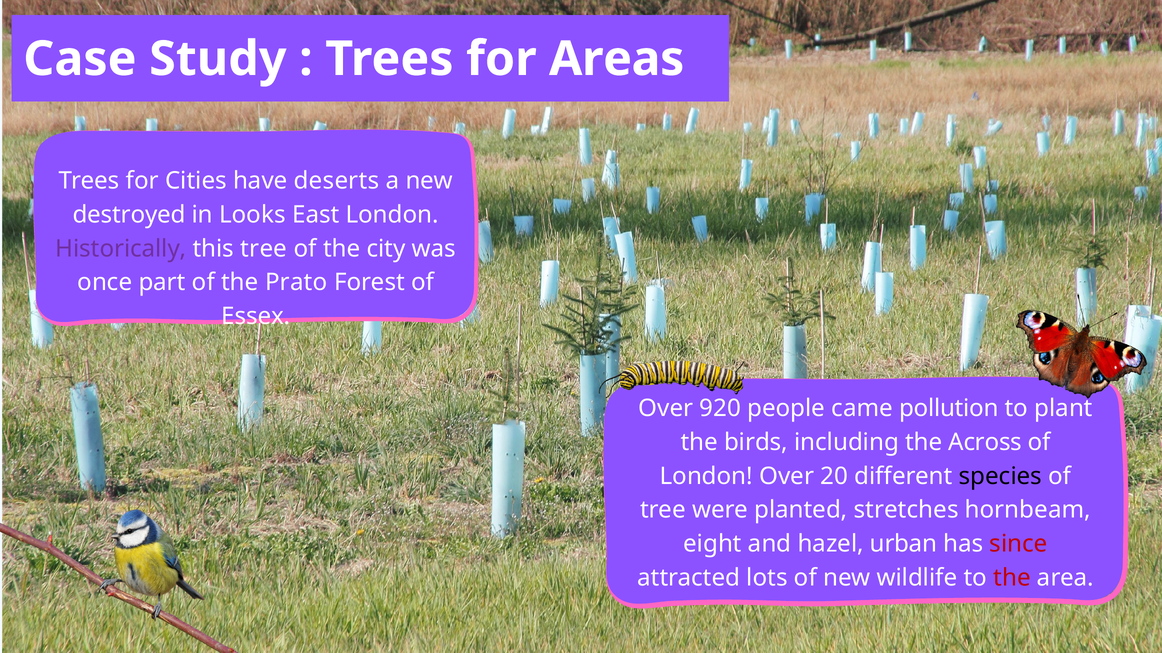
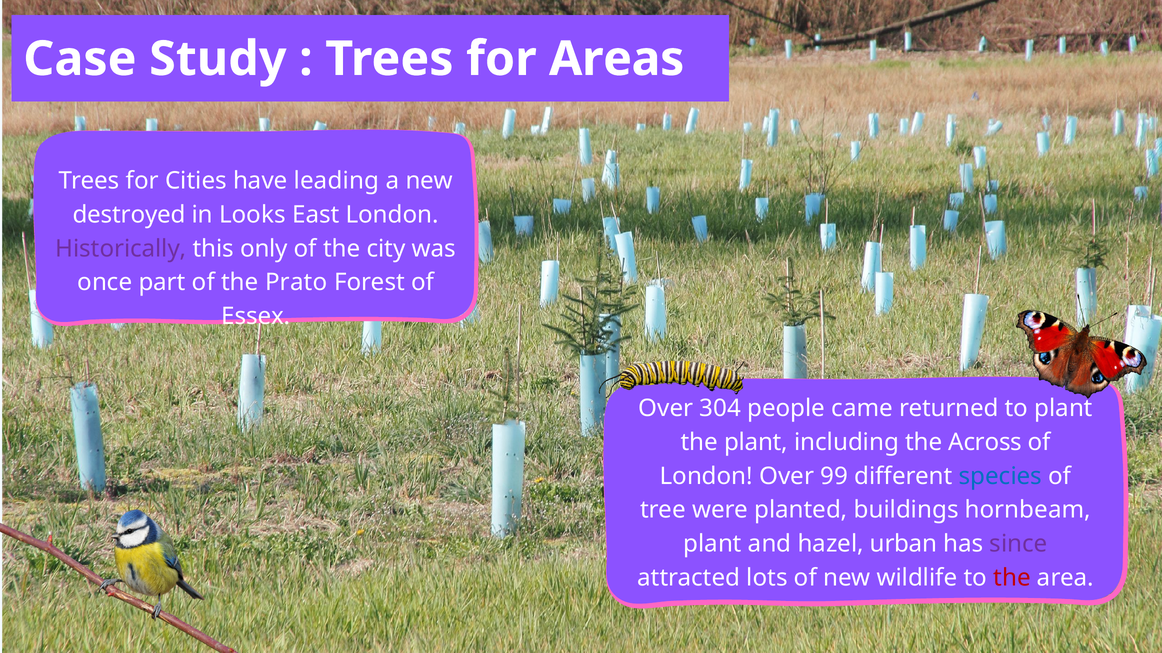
deserts: deserts -> leading (336, 181)
this tree: tree -> only (264, 249)
920: 920 -> 304 (720, 409)
pollution: pollution -> returned (949, 409)
the birds: birds -> plant (756, 443)
20: 20 -> 99 (834, 477)
species colour: black -> blue (1000, 477)
stretches: stretches -> buildings (906, 510)
eight: eight -> plant (713, 544)
since colour: red -> purple (1018, 544)
